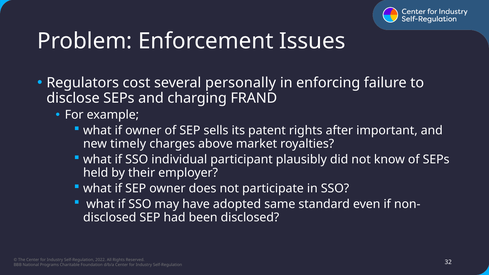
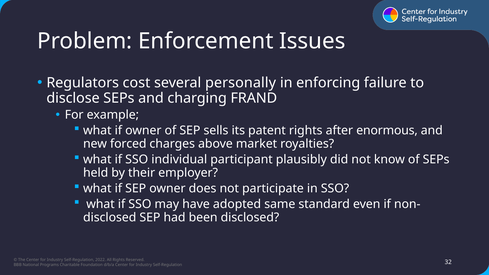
important: important -> enormous (387, 131)
timely: timely -> forced (128, 144)
